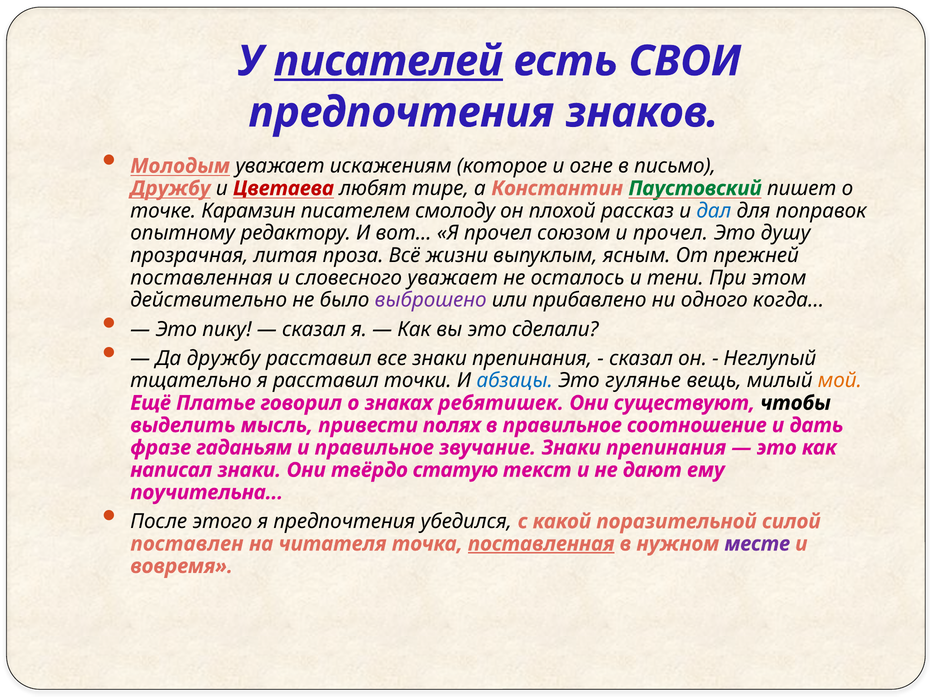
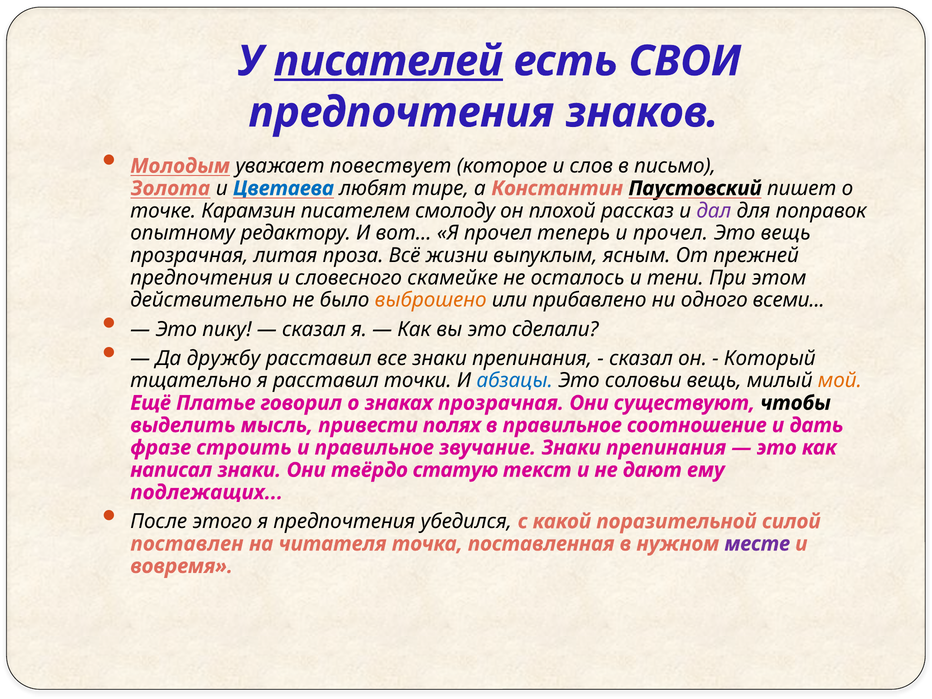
искажениям: искажениям -> повествует (391, 166)
огне: огне -> слов (591, 166)
Дружбу: Дружбу -> Золота (170, 188)
Цветаева colour: red -> blue (284, 188)
Паустовский colour: green -> black (695, 188)
дал colour: blue -> purple (714, 211)
союзом: союзом -> теперь (574, 233)
Это душу: душу -> вещь (786, 233)
поставленная: поставленная -> предпочтения (201, 278)
словесного уважает: уважает -> скамейке (453, 278)
выброшено colour: purple -> orange (431, 300)
когда: когда -> всеми (789, 300)
Неглупый: Неглупый -> Который (770, 358)
гулянье: гулянье -> соловьи (643, 381)
знаках ребятишек: ребятишек -> прозрачная (501, 403)
гаданьям: гаданьям -> строить (244, 448)
поучительна: поучительна -> подлежащих (207, 492)
поставленная underline: present -> none (541, 544)
